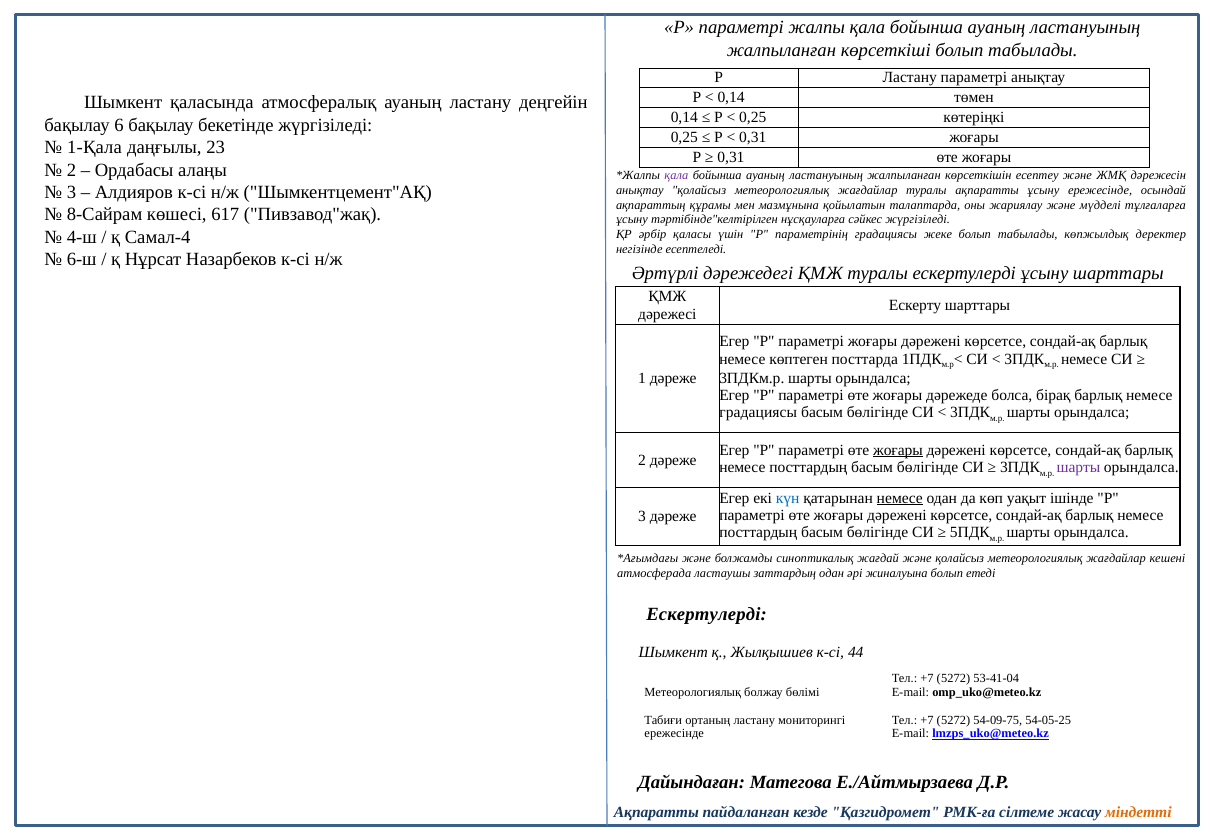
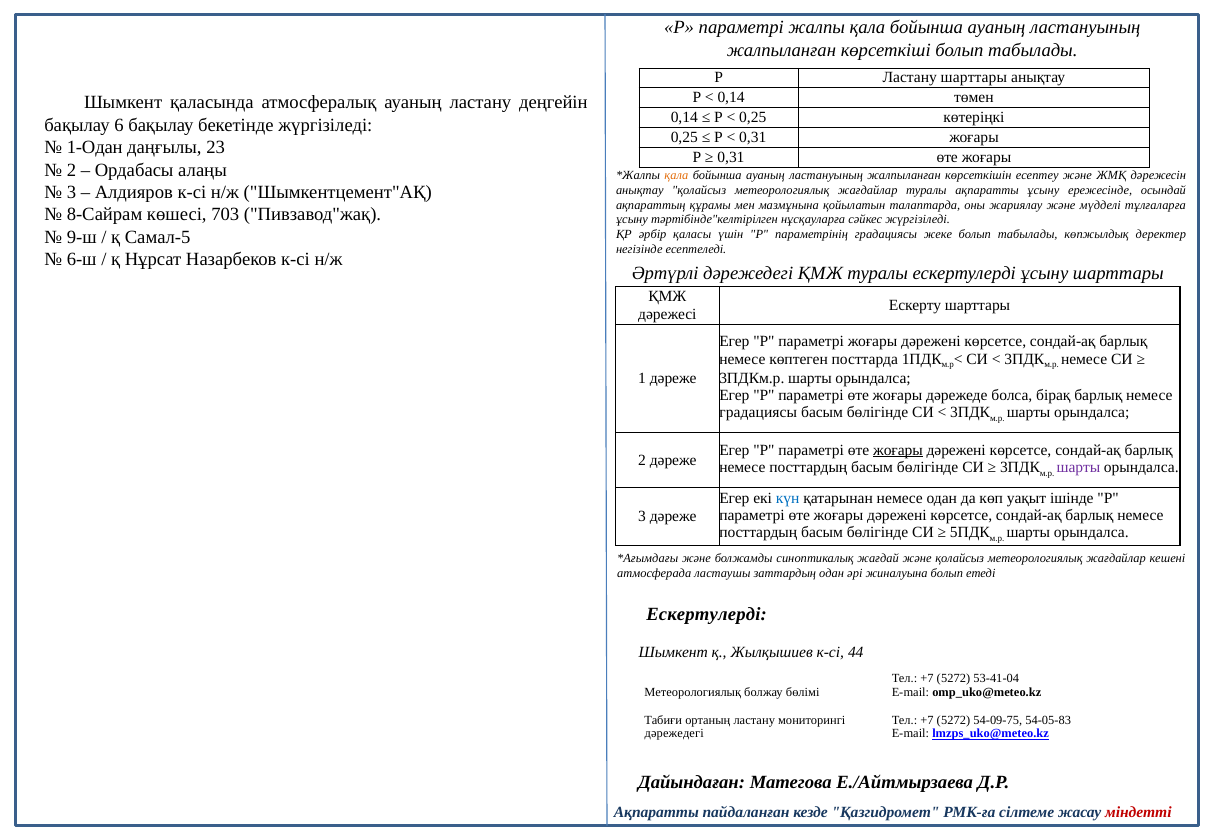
Ластану параметрі: параметрі -> шарттары (974, 78)
1-Қала: 1-Қала -> 1-Одан (95, 148)
қала colour: purple -> orange (676, 175)
617: 617 -> 703 (225, 215)
4-ш: 4-ш -> 9-ш (82, 237)
Самал-4: Самал-4 -> Самал-5 (158, 237)
немесе underline: present -> none (900, 498)
54-05-25: 54-05-25 -> 54-05-83 (1048, 720)
ережесінде: ережесінде -> дәрежедегі (674, 734)
міндетті colour: orange -> red (1138, 813)
